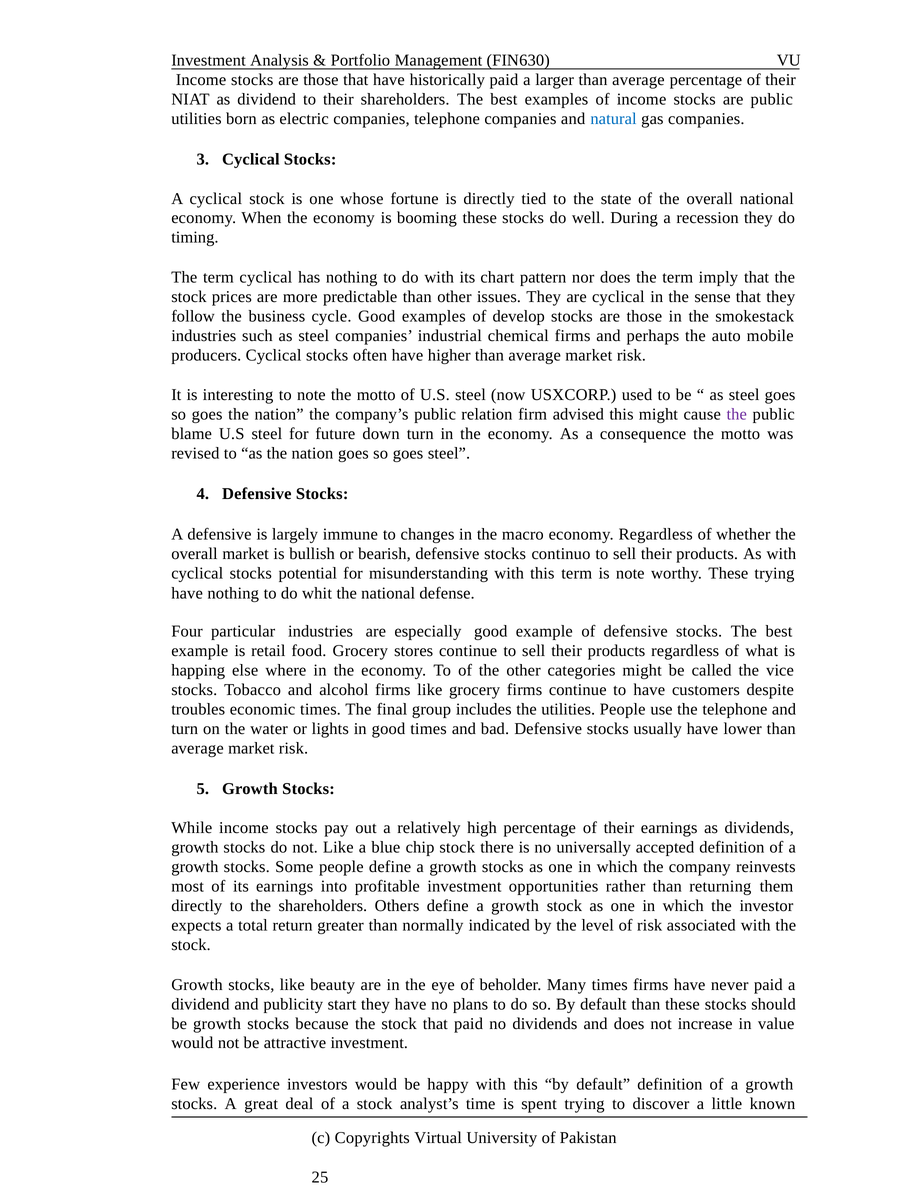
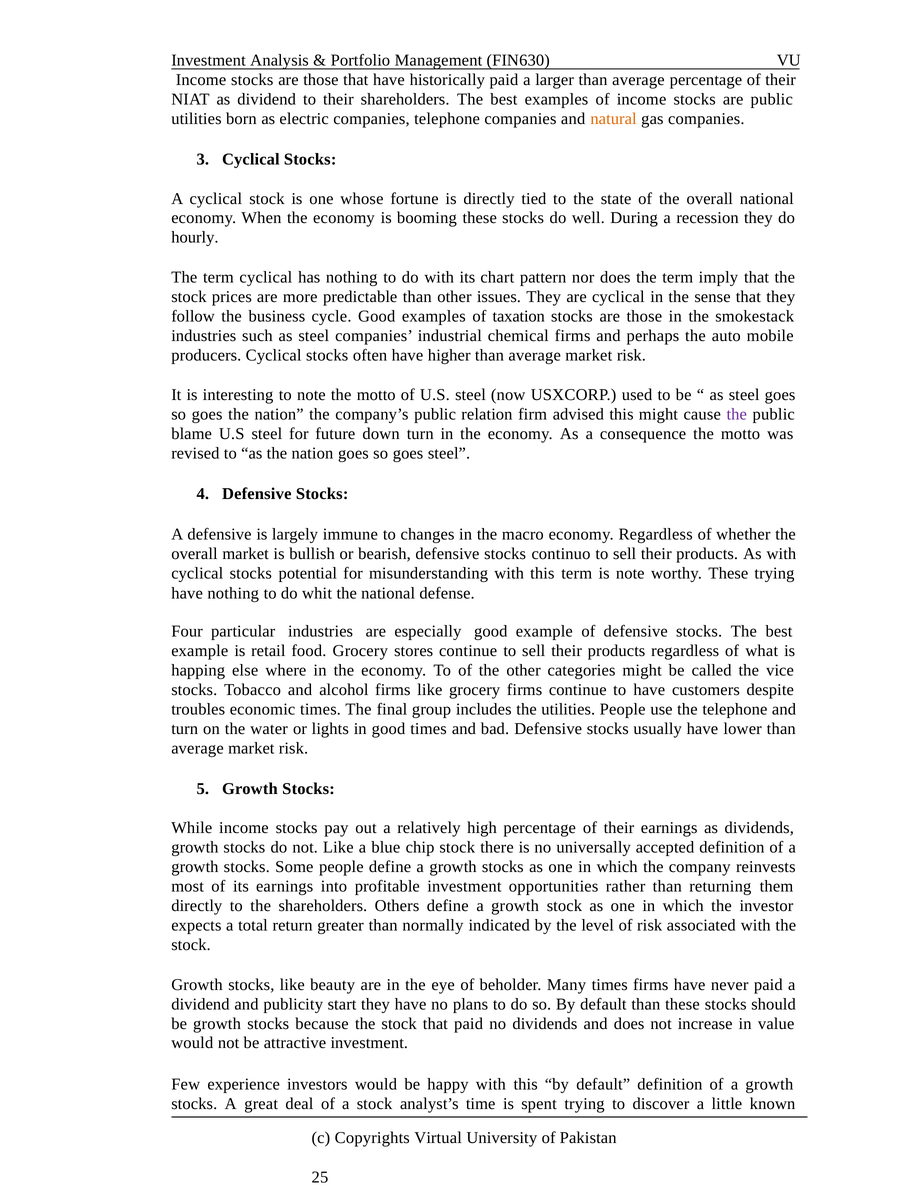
natural colour: blue -> orange (614, 119)
timing: timing -> hourly (195, 238)
develop: develop -> taxation (519, 316)
